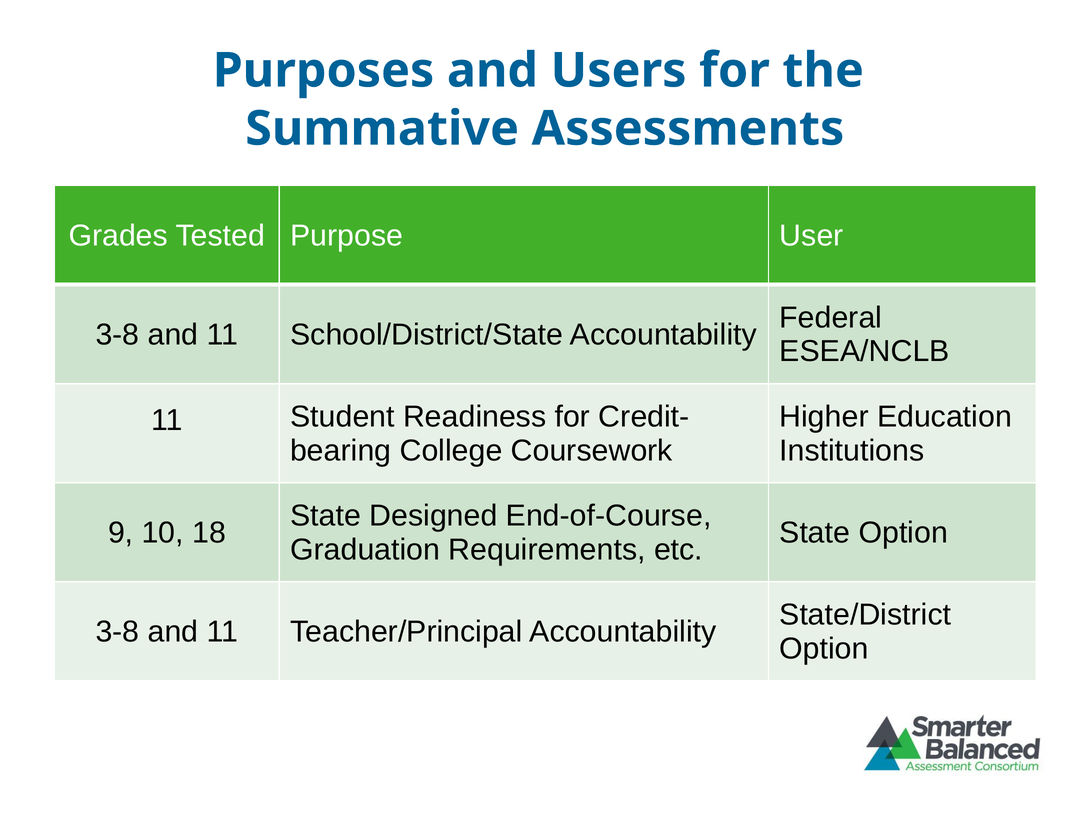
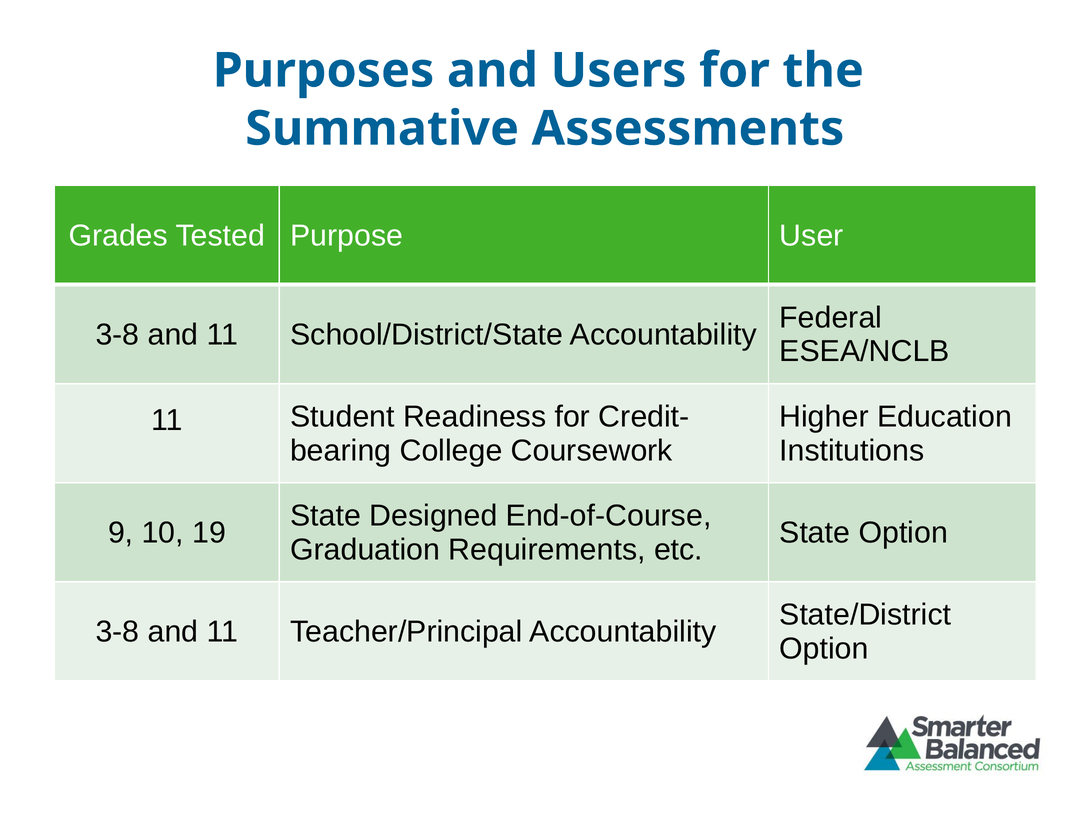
18: 18 -> 19 (209, 533)
